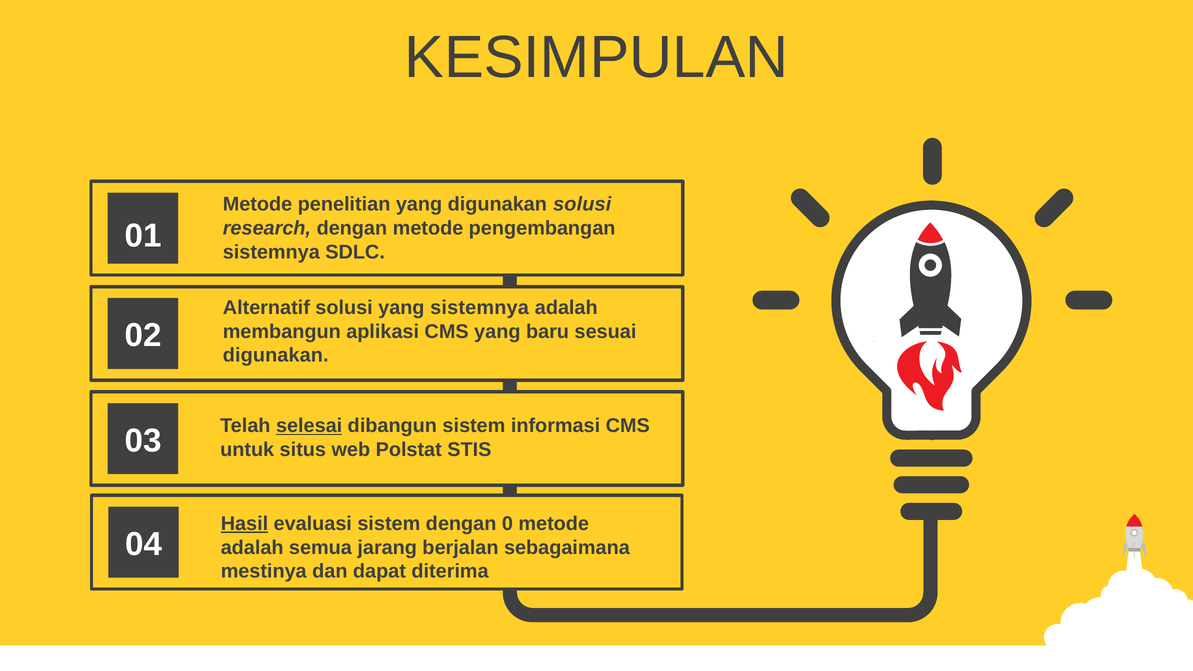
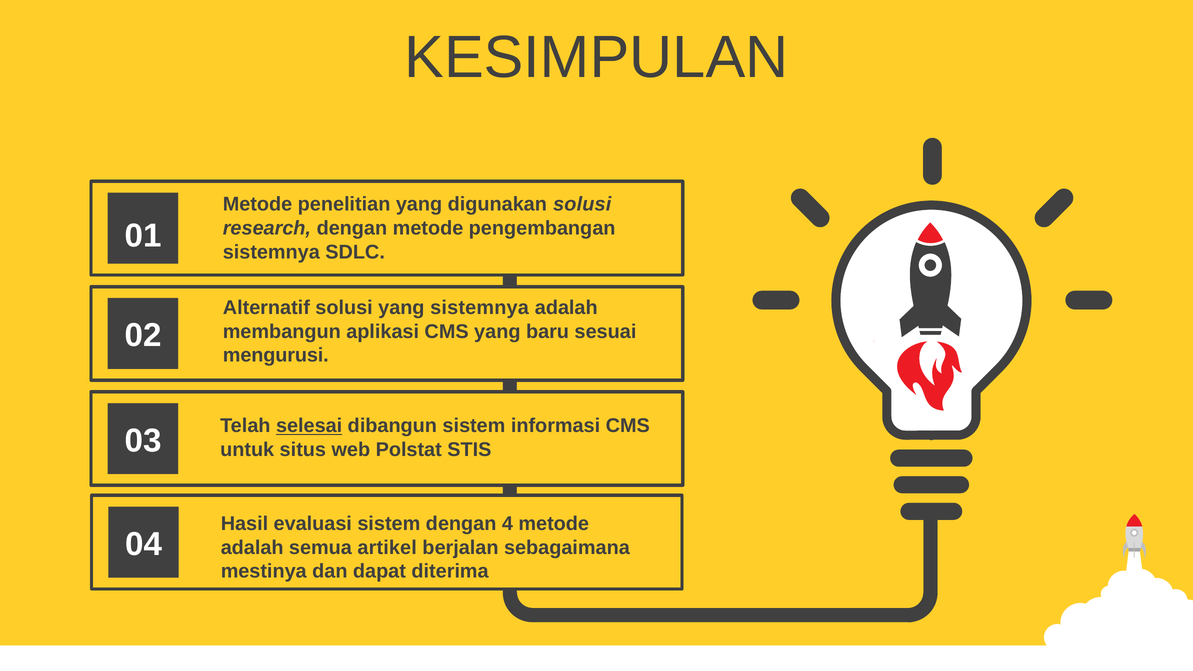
digunakan: digunakan -> mengurusi (276, 355)
Hasil underline: present -> none (244, 524)
0: 0 -> 4 (507, 524)
jarang: jarang -> artikel (387, 548)
